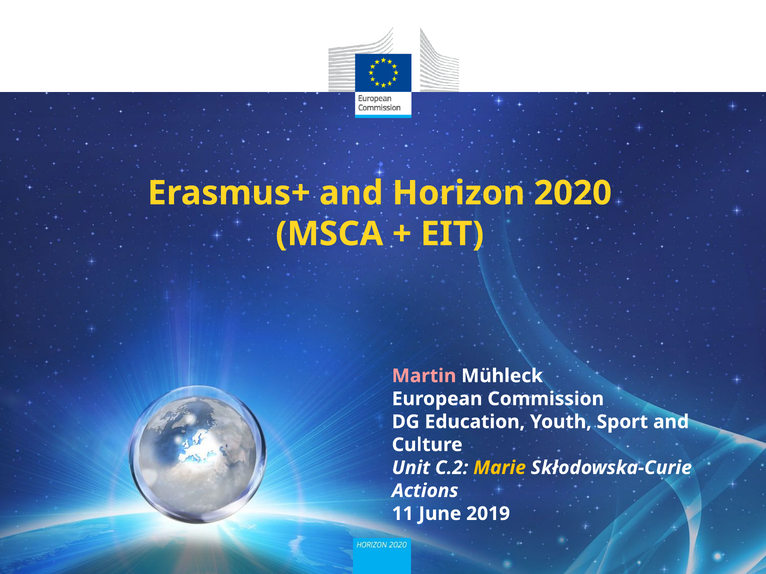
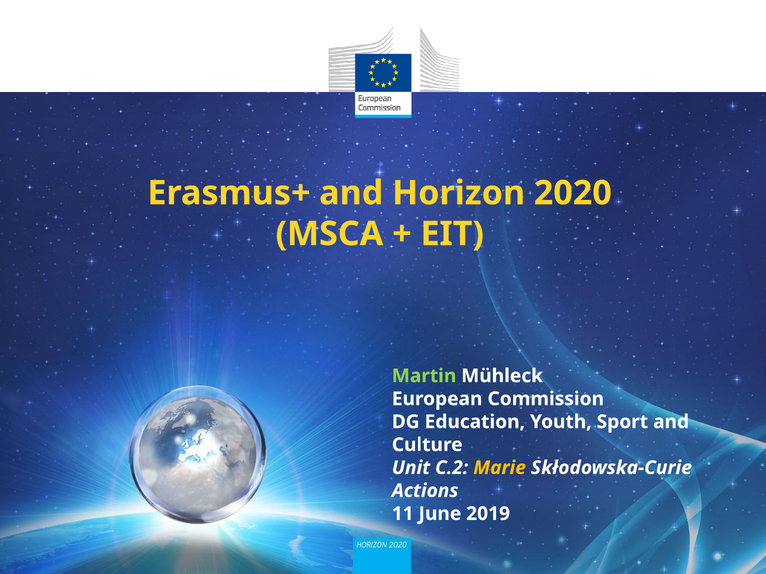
Martin colour: pink -> light green (424, 376)
